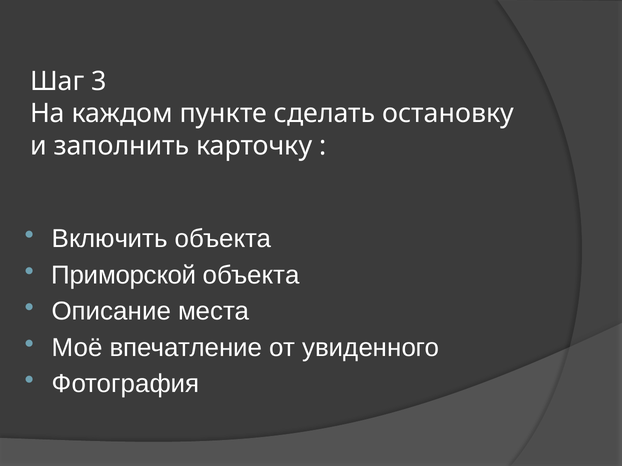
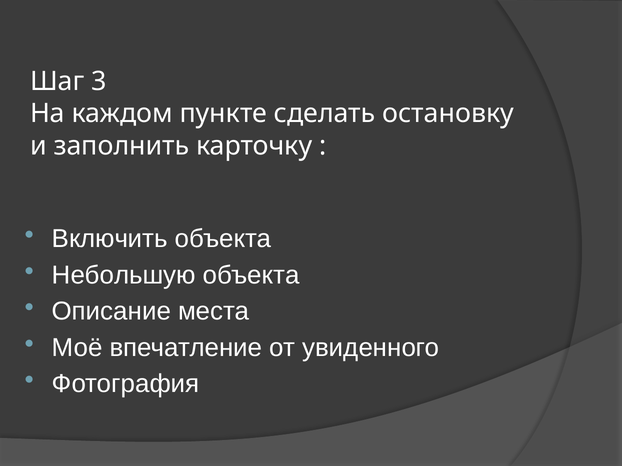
Приморской: Приморской -> Небольшую (124, 275)
